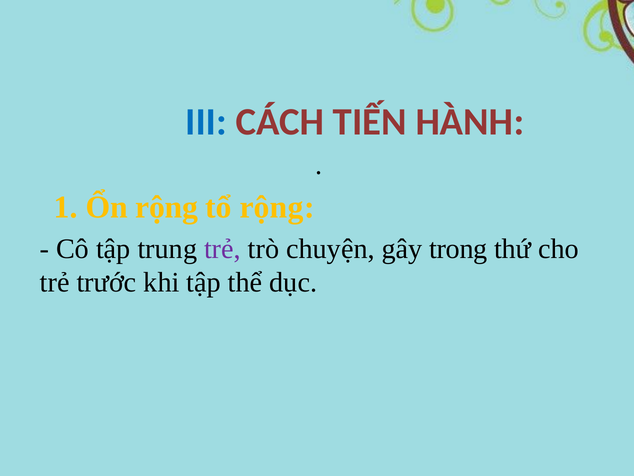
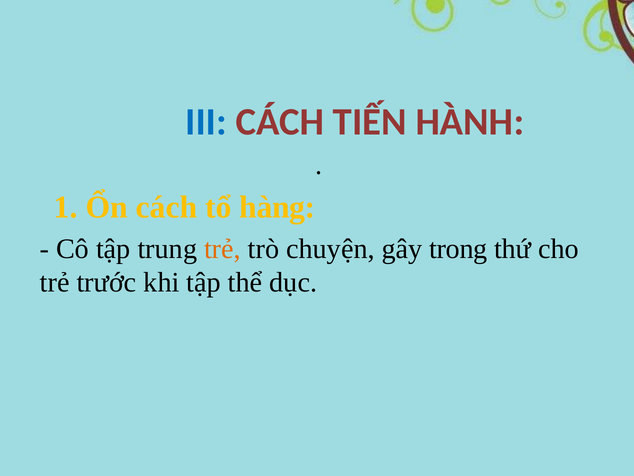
Ổn rộng: rộng -> cách (167, 207)
tổ rộng: rộng -> hàng (277, 207)
trẻ colour: purple -> orange (222, 249)
